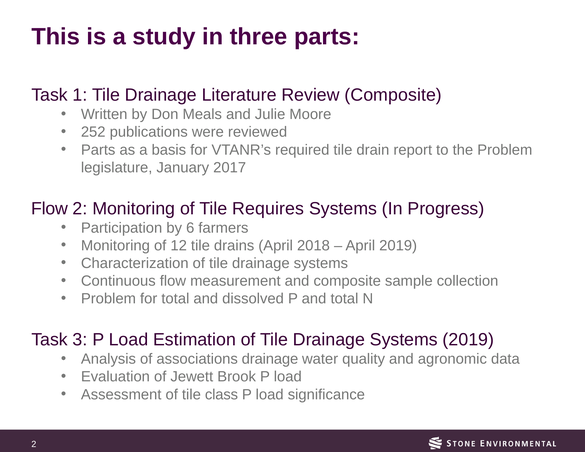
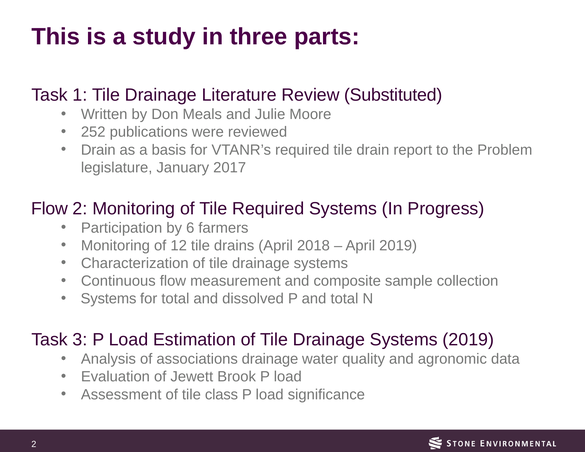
Review Composite: Composite -> Substituted (393, 95)
Parts: Parts -> Drain (98, 150)
Tile Requires: Requires -> Required (268, 209)
Problem: Problem -> Systems (109, 299)
